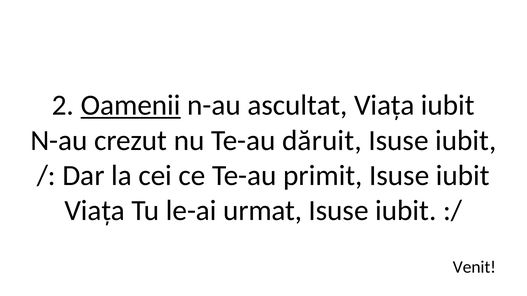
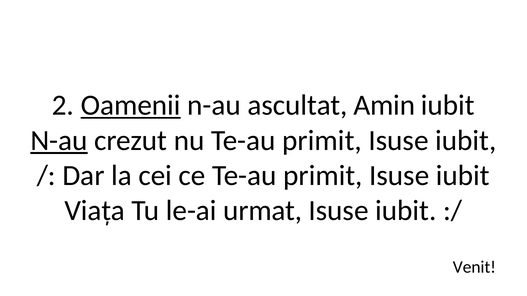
ascultat Viața: Viața -> Amin (384, 105)
N-au underline: none -> present (59, 141)
nu Te-au dăruit: dăruit -> primit (322, 141)
